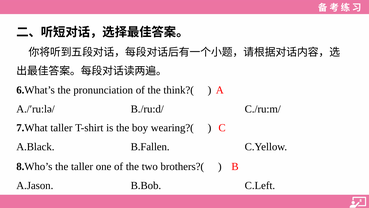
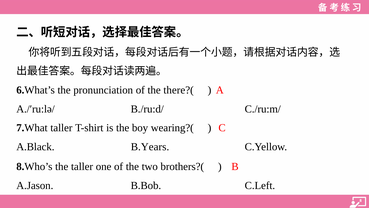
think?(: think?( -> there?( (179, 90)
B.Fallen: B.Fallen -> B.Years (150, 146)
